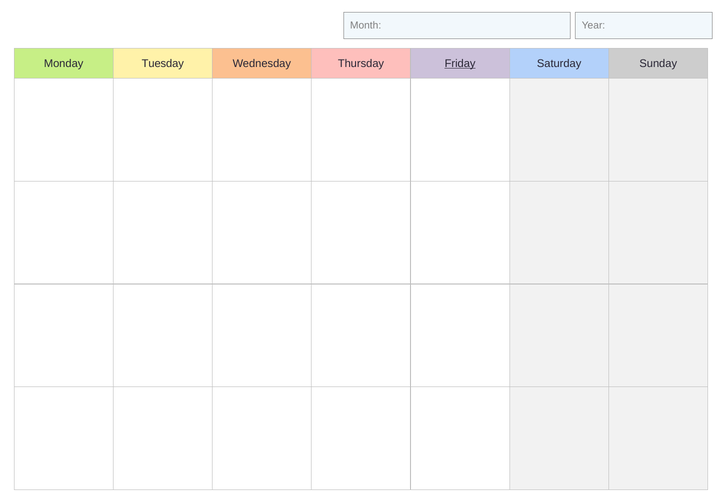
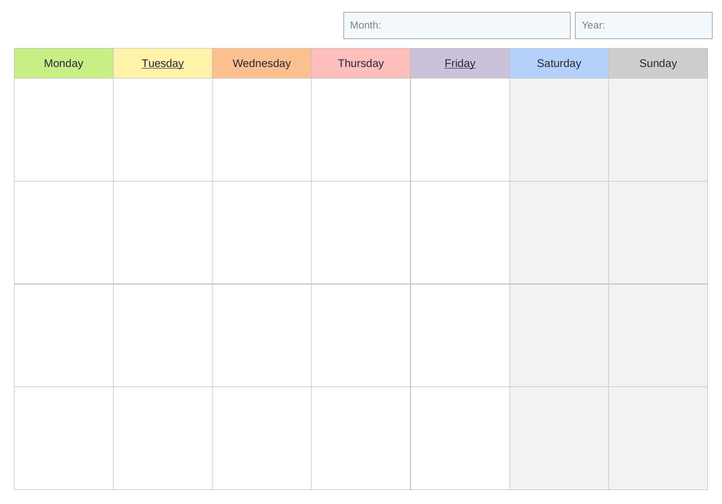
Tuesday underline: none -> present (163, 63)
